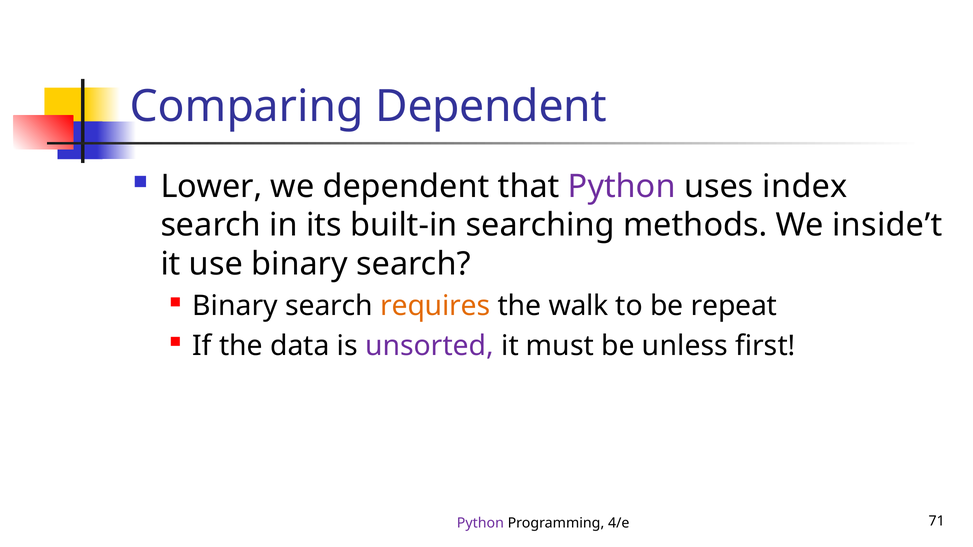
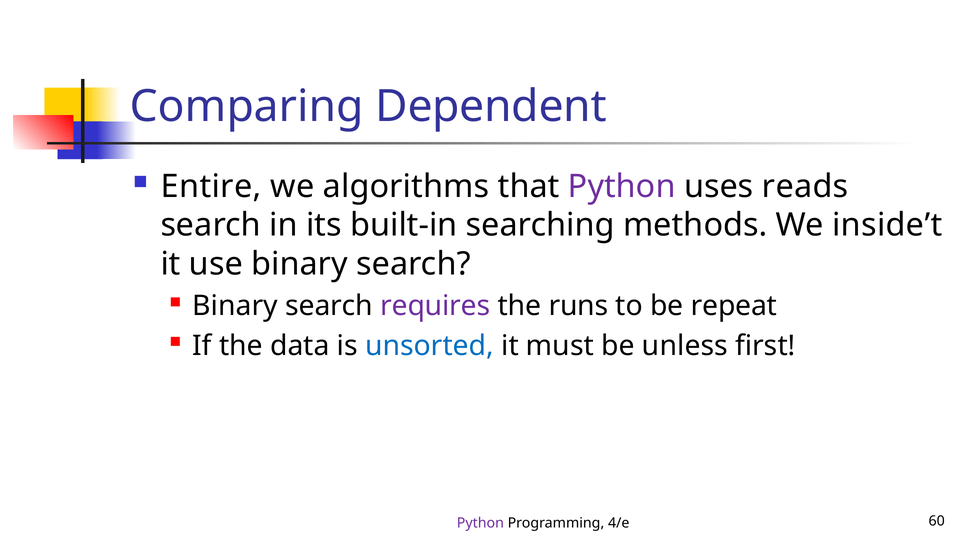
Lower: Lower -> Entire (211, 186)
we dependent: dependent -> algorithms (406, 186)
index: index -> reads (805, 186)
requires colour: orange -> purple (435, 306)
walk: walk -> runs (578, 306)
unsorted colour: purple -> blue (430, 346)
71: 71 -> 60 (937, 521)
